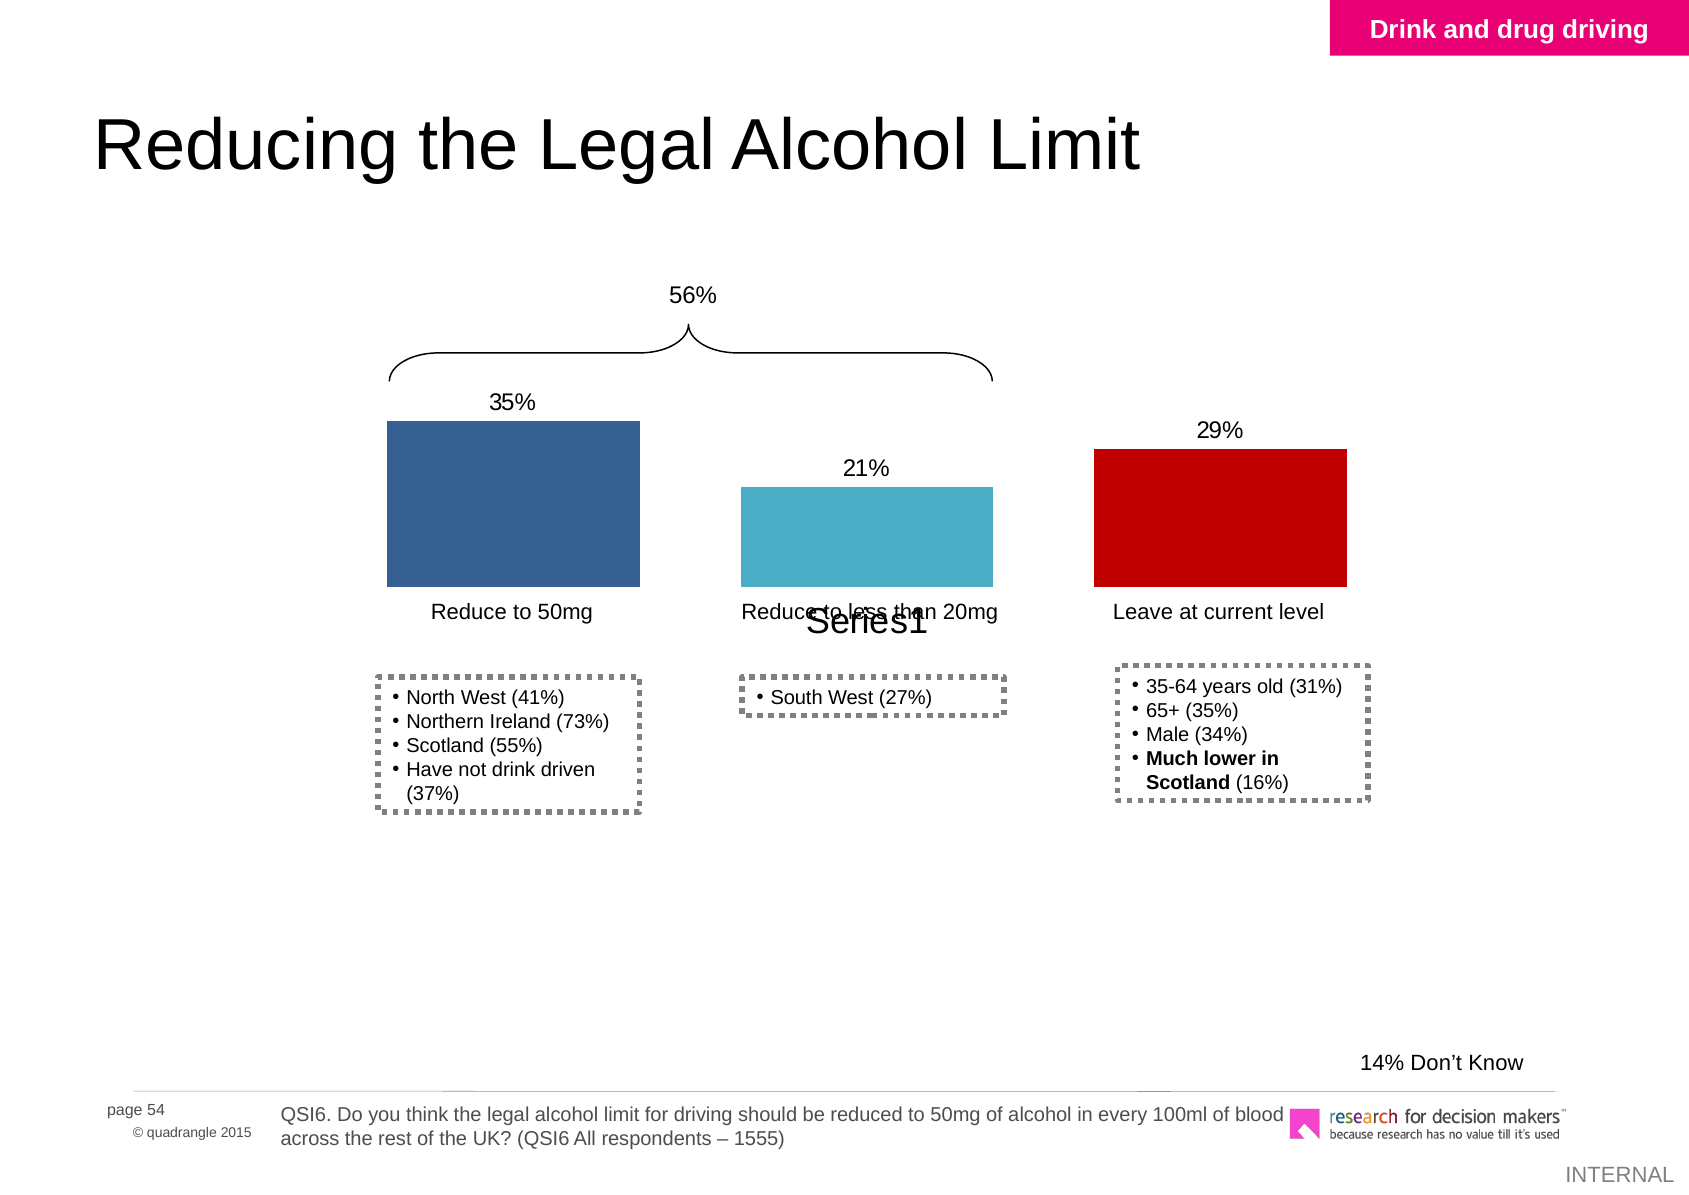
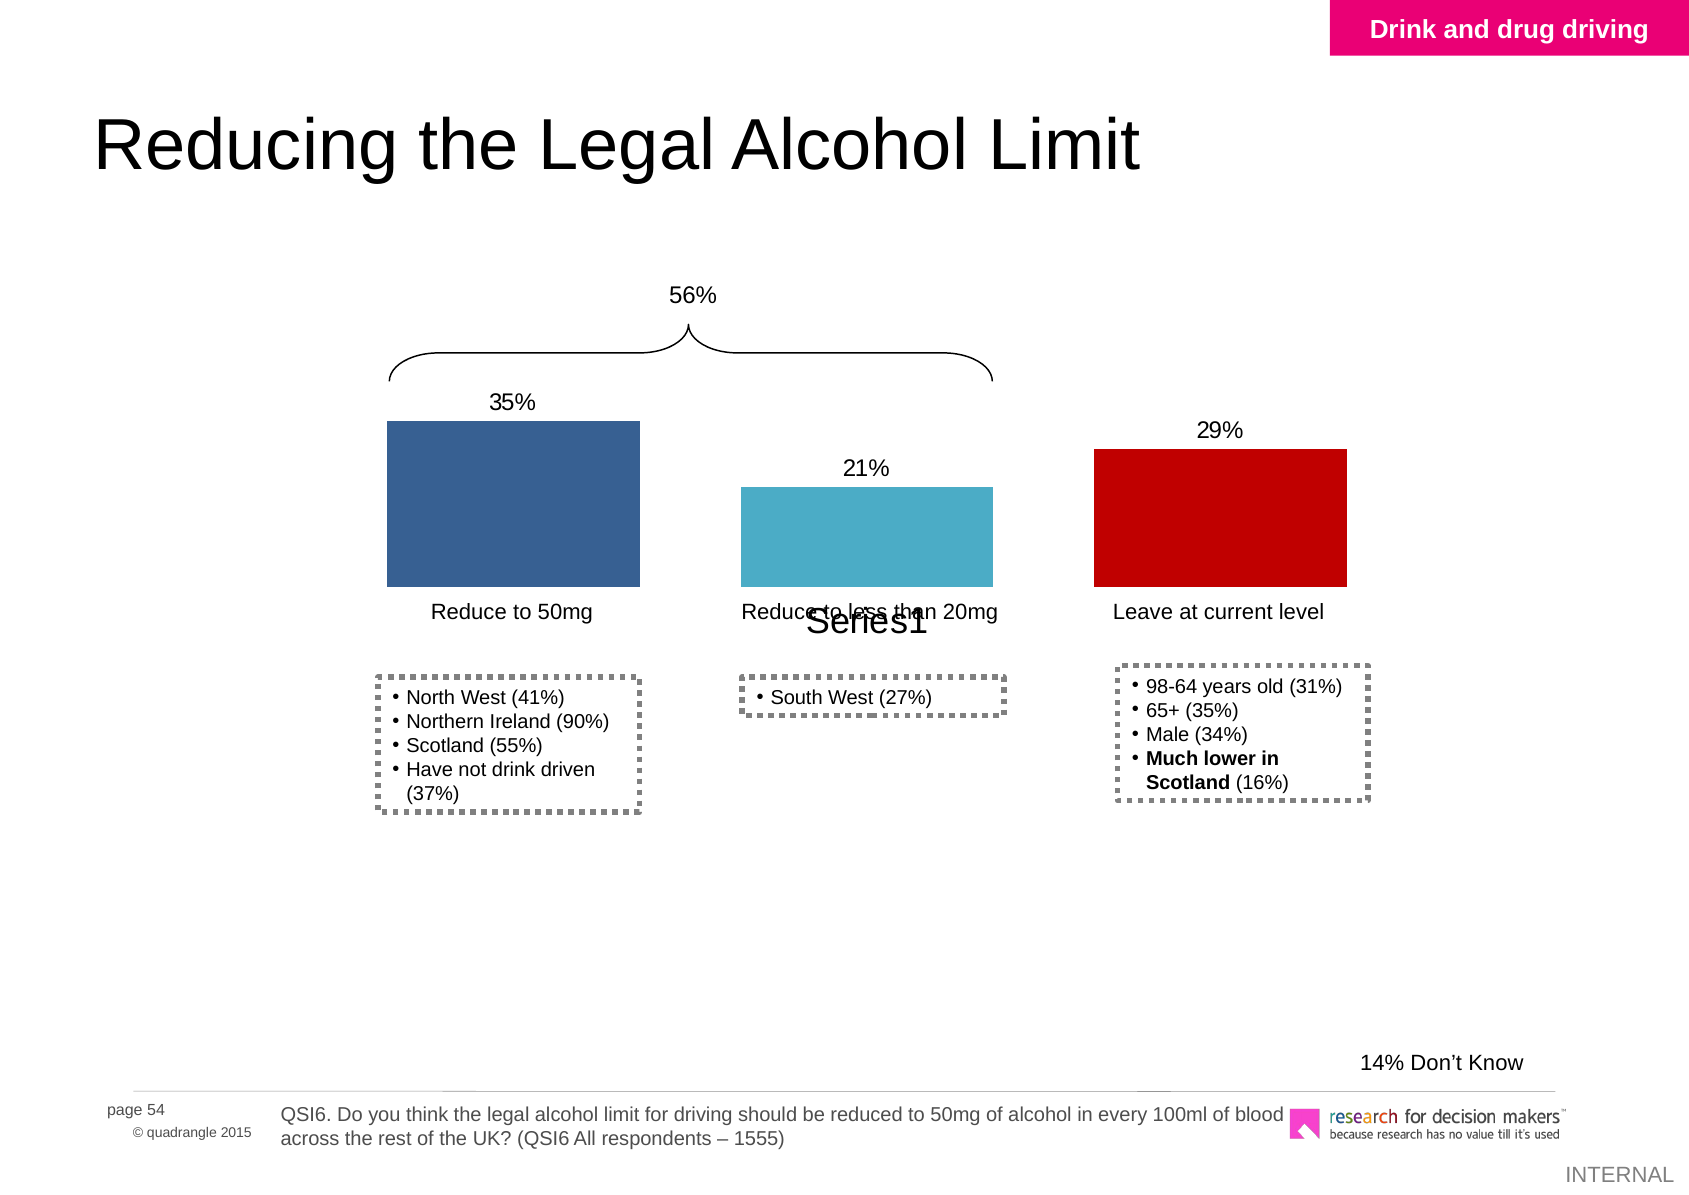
35-64: 35-64 -> 98-64 (1172, 686)
73%: 73% -> 90% (583, 722)
